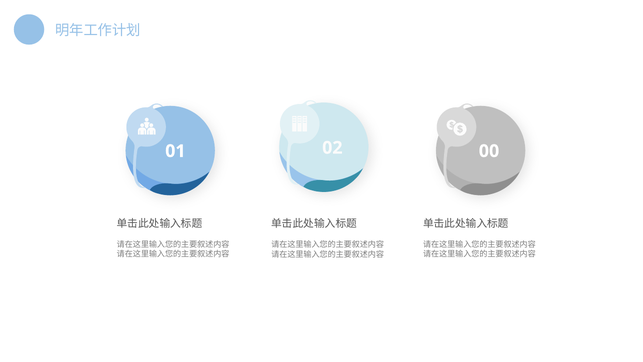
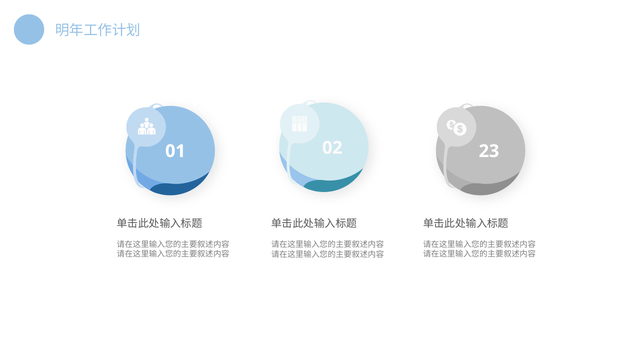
00: 00 -> 23 (489, 151)
